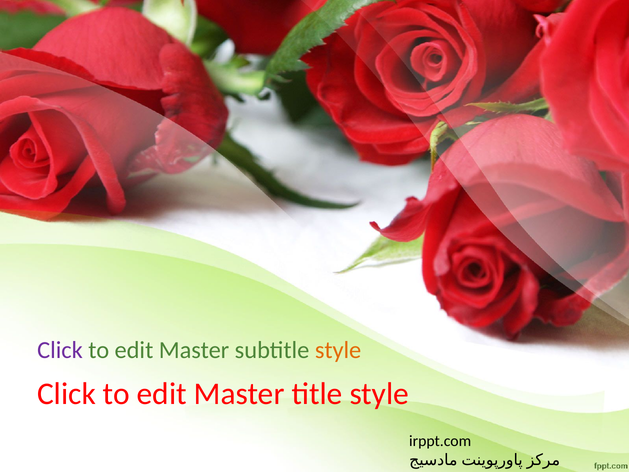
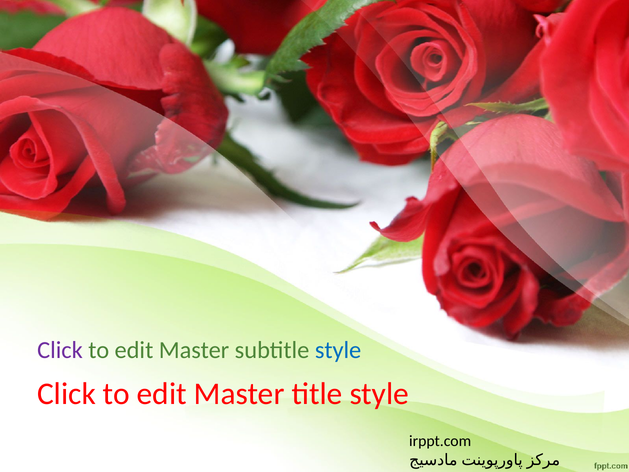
style colour: orange -> blue (338, 350)
